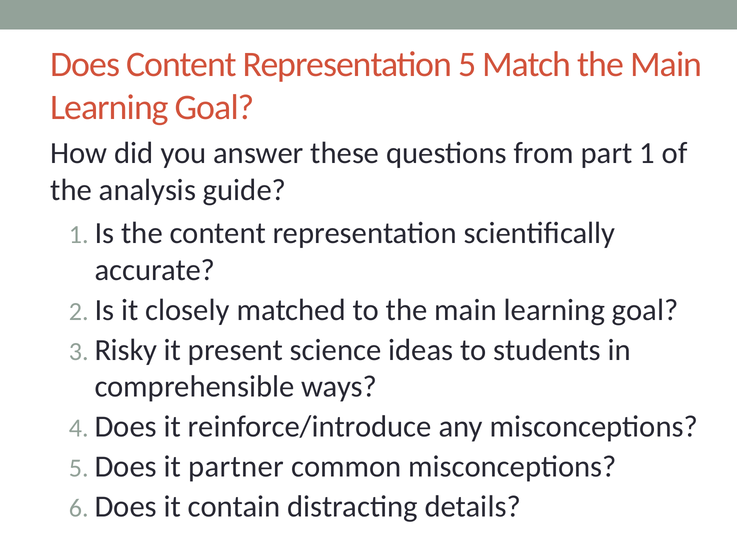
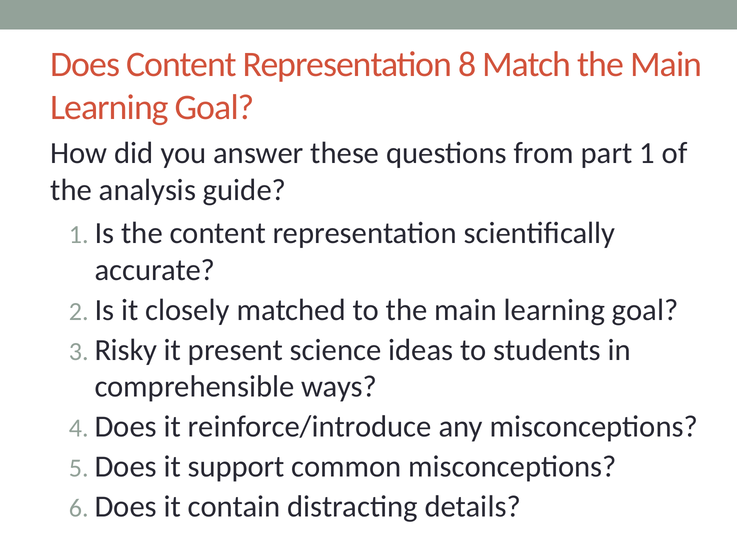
Representation 5: 5 -> 8 (467, 65)
partner: partner -> support (236, 466)
